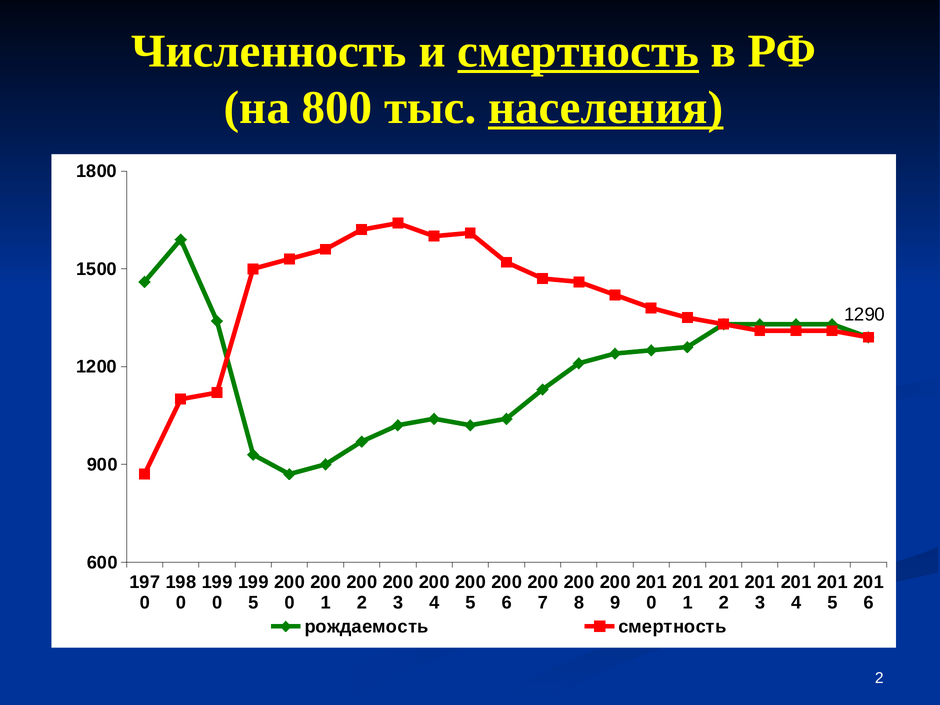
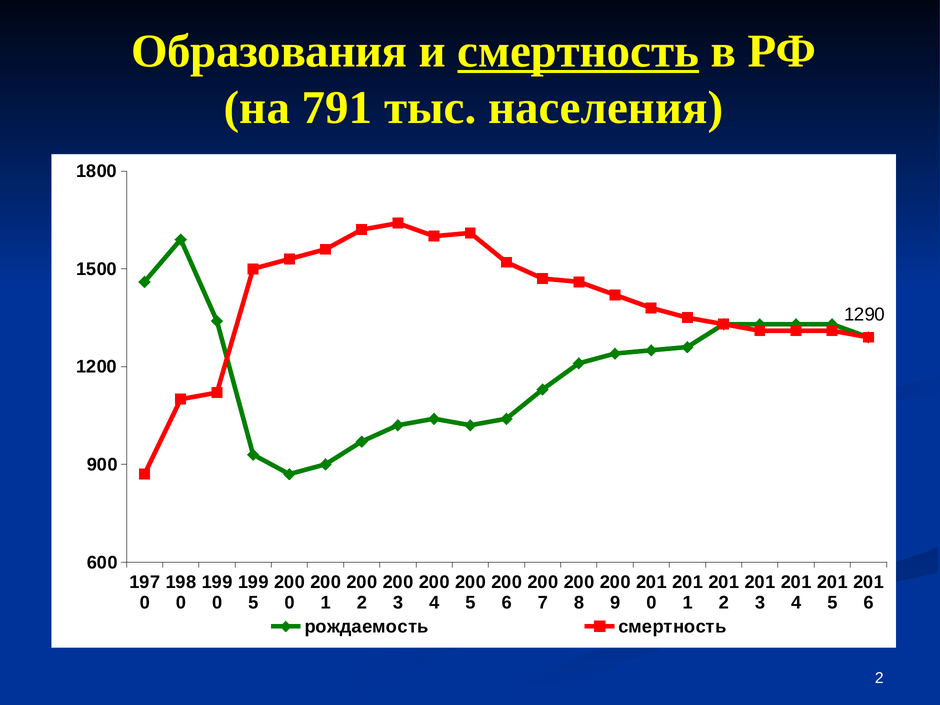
Численность: Численность -> Образования (269, 51)
800: 800 -> 791 (337, 108)
населения underline: present -> none (606, 108)
